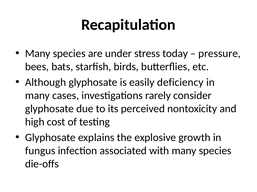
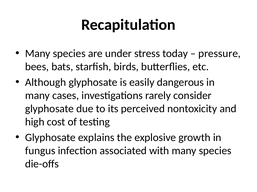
deficiency: deficiency -> dangerous (180, 83)
